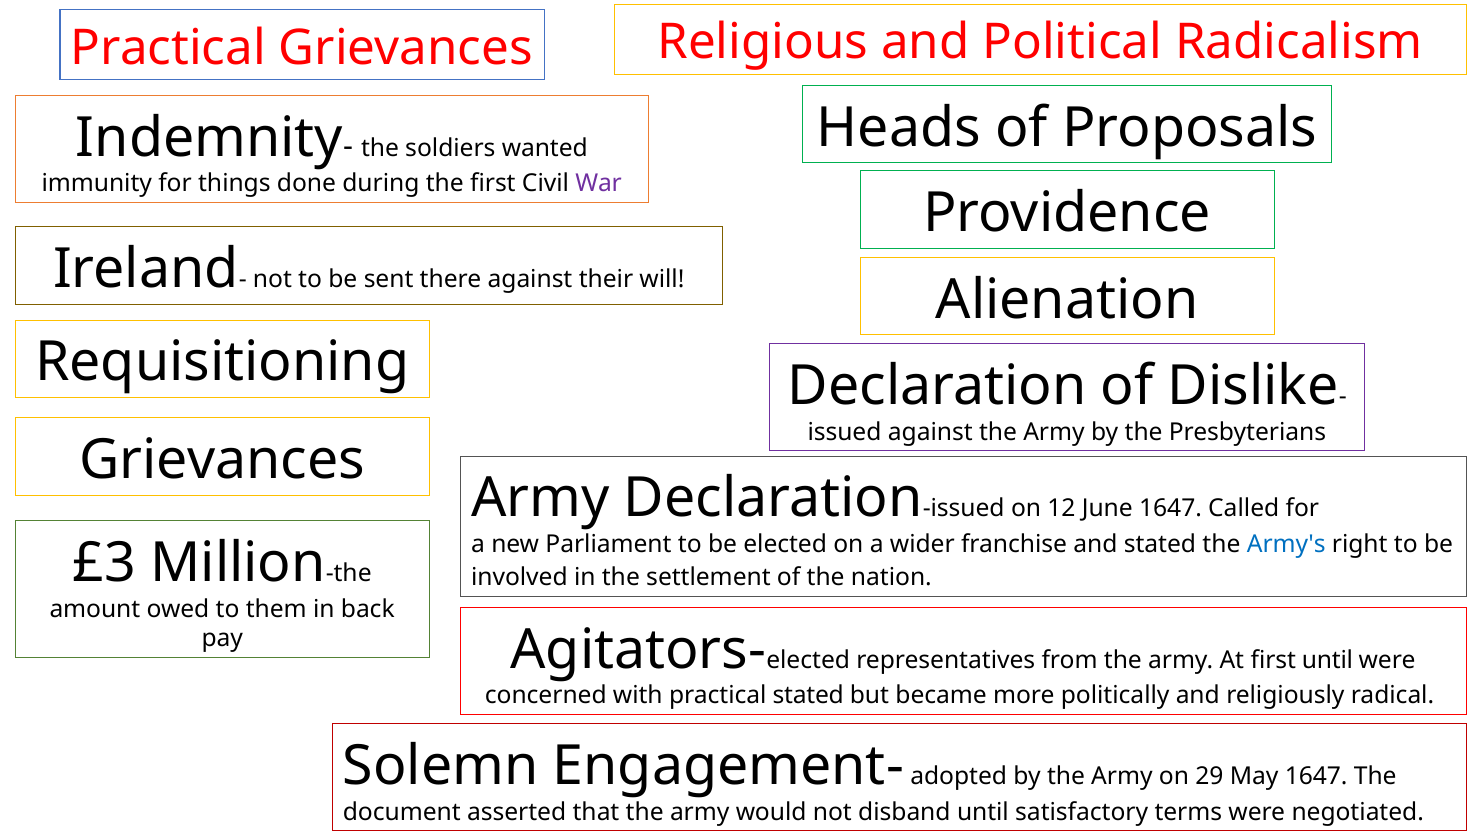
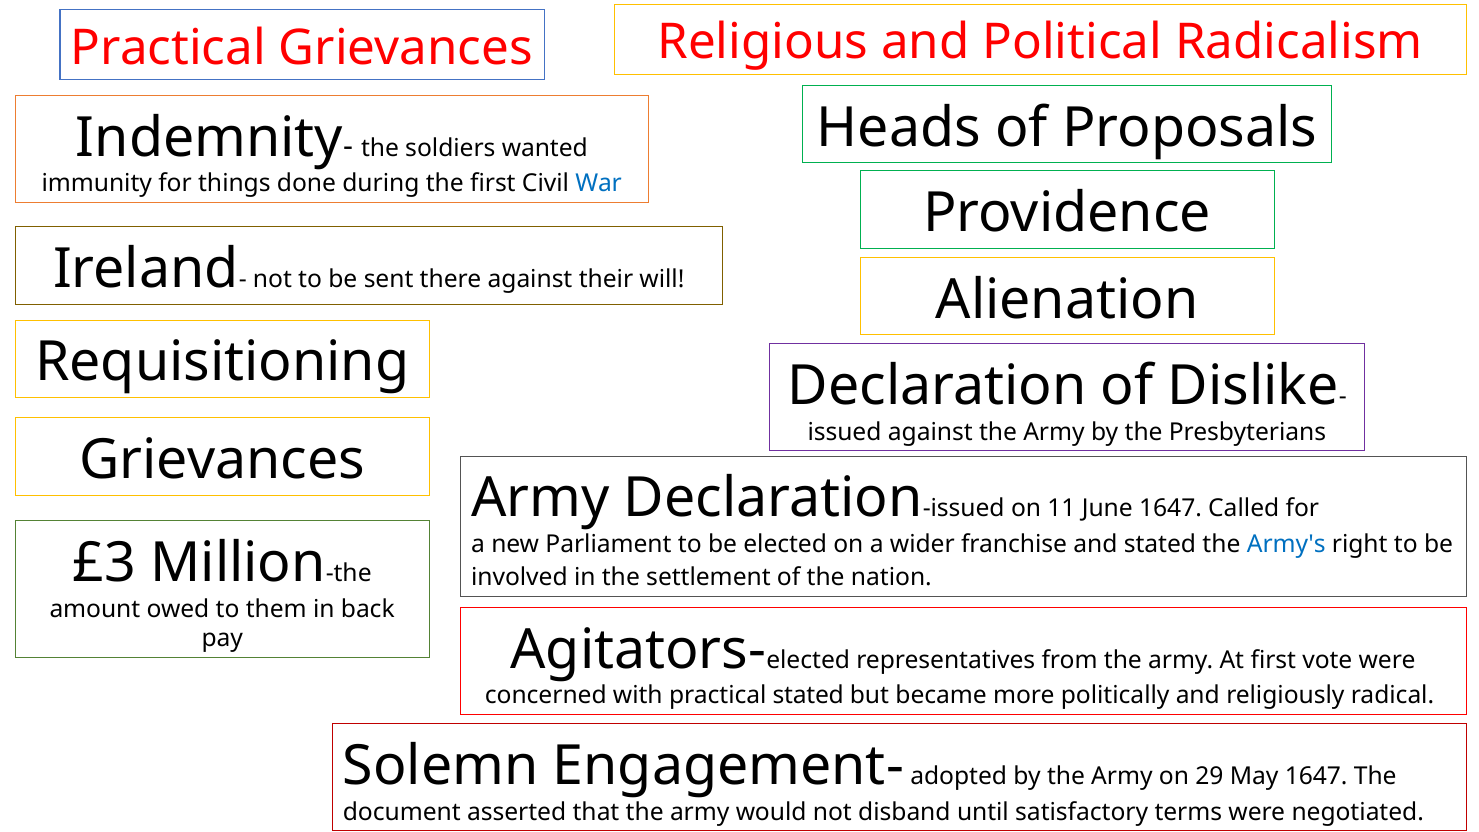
War colour: purple -> blue (599, 184)
12: 12 -> 11 (1062, 509)
first until: until -> vote (1327, 660)
